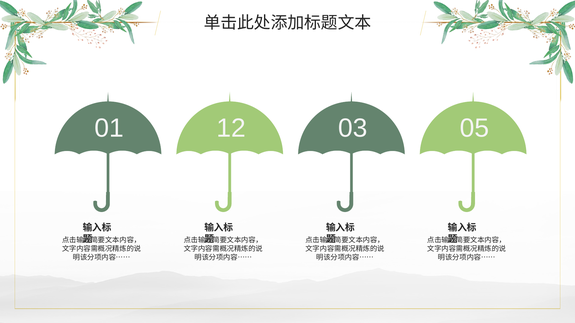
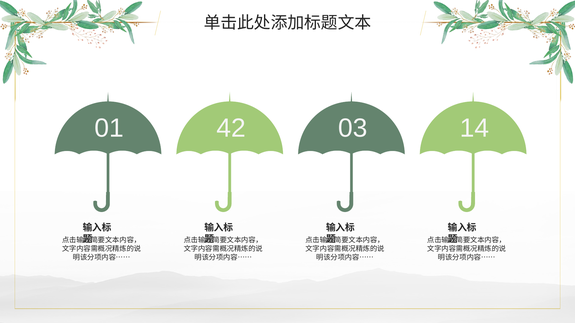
12: 12 -> 42 (231, 128)
05: 05 -> 14 (474, 128)
